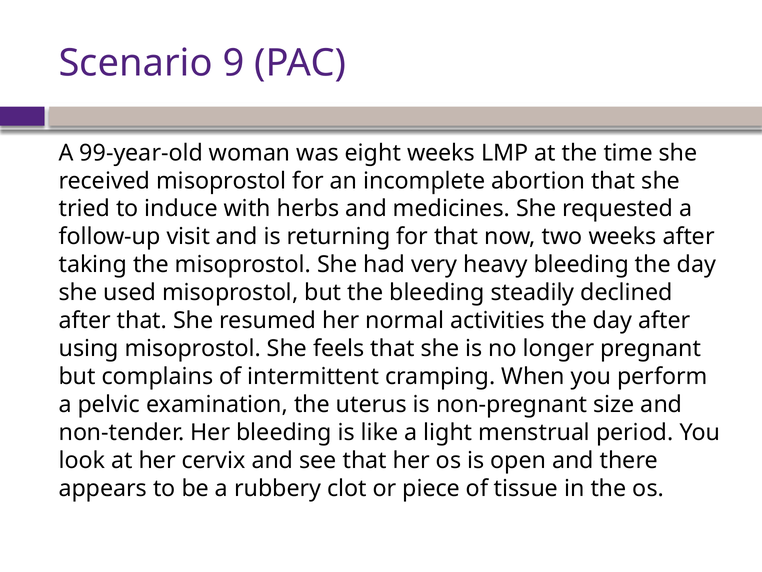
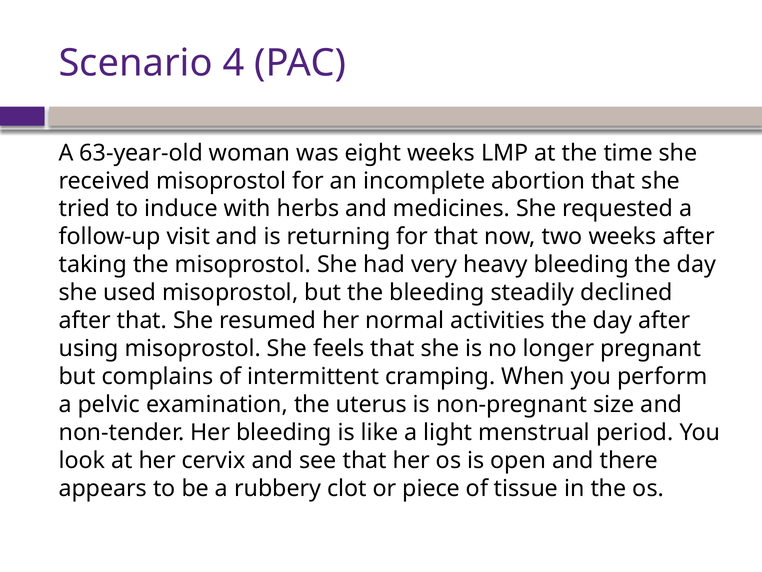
9: 9 -> 4 (234, 63)
99-year-old: 99-year-old -> 63-year-old (141, 153)
